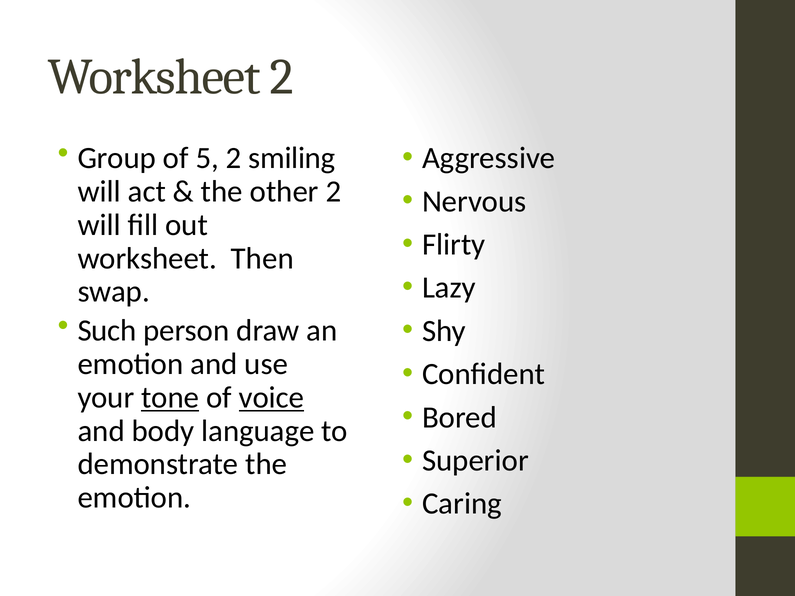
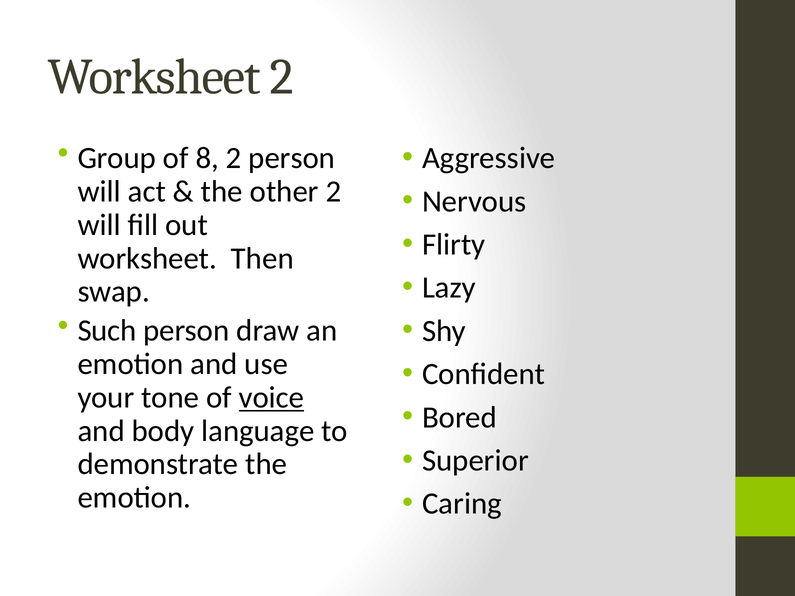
5: 5 -> 8 (207, 158)
2 smiling: smiling -> person (292, 158)
tone underline: present -> none (170, 398)
